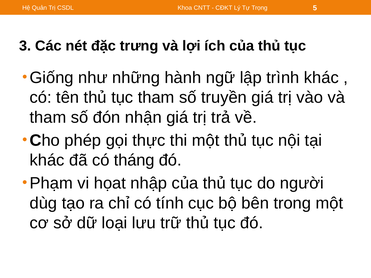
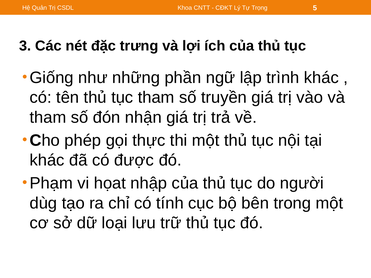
hành: hành -> phần (183, 78)
tháng: tháng -> được (134, 160)
